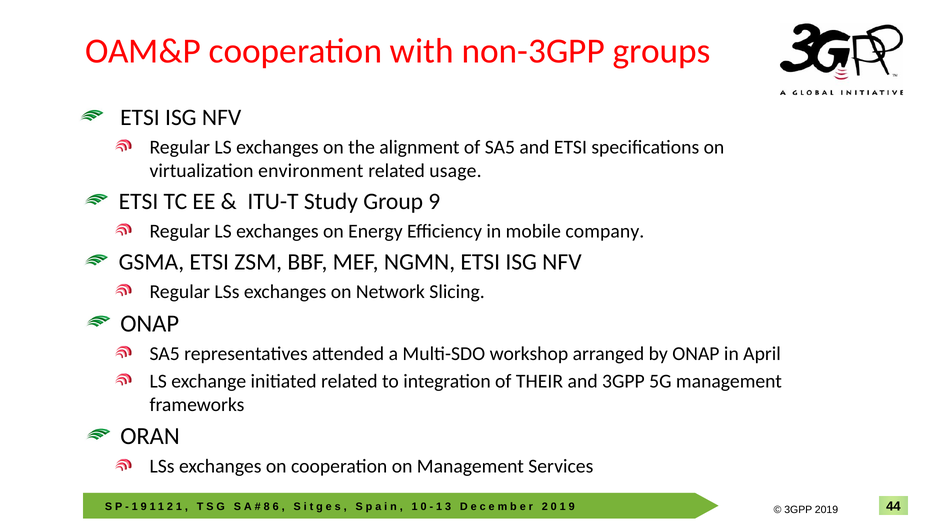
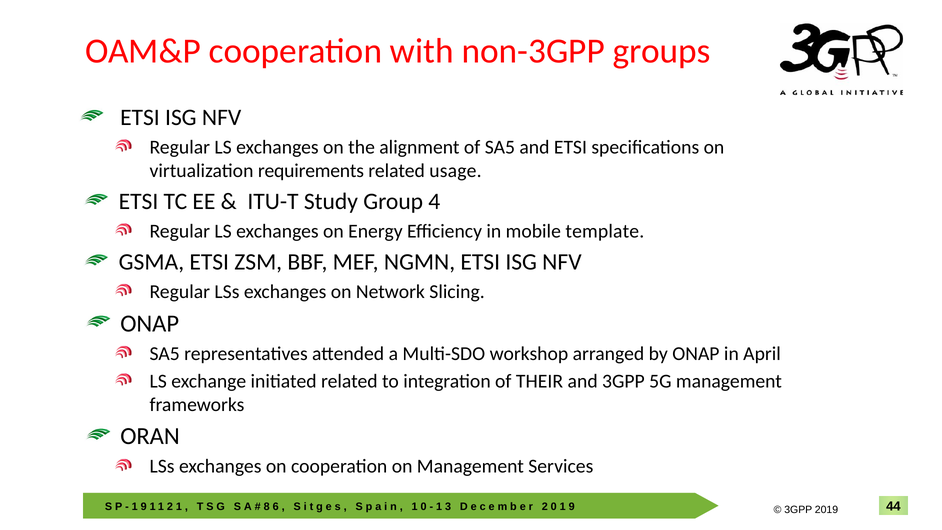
environment: environment -> requirements (311, 171)
Group 9: 9 -> 4 (434, 202)
company: company -> template (605, 231)
